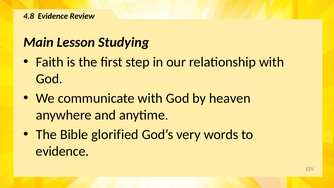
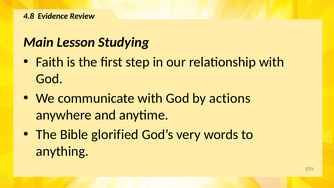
heaven: heaven -> actions (230, 99)
evidence: evidence -> anything (62, 152)
